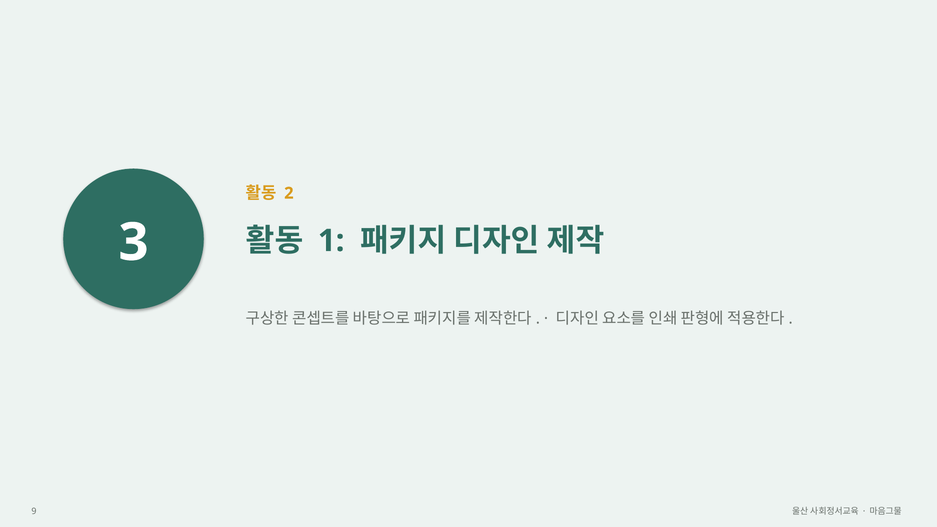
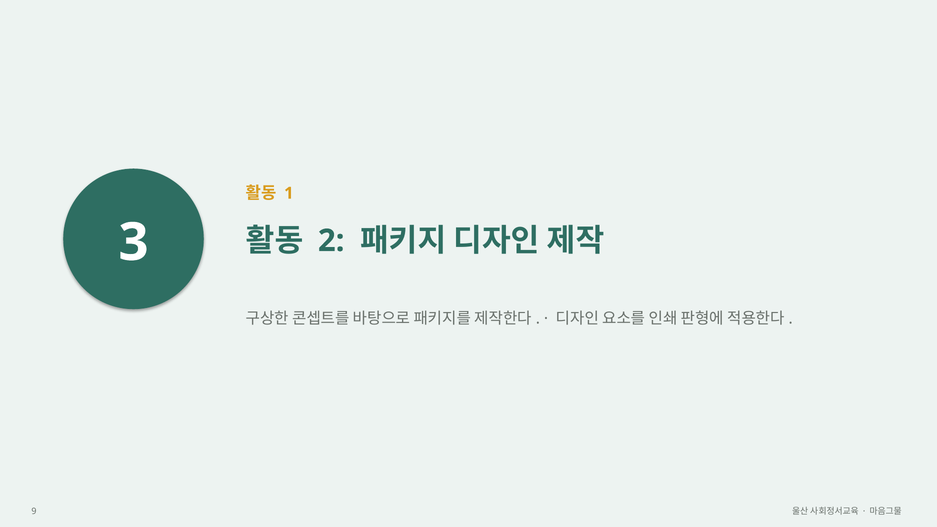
2: 2 -> 1 (289, 193)
1: 1 -> 2 (331, 241)
